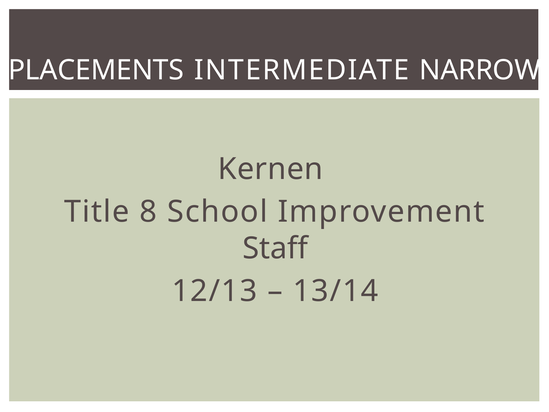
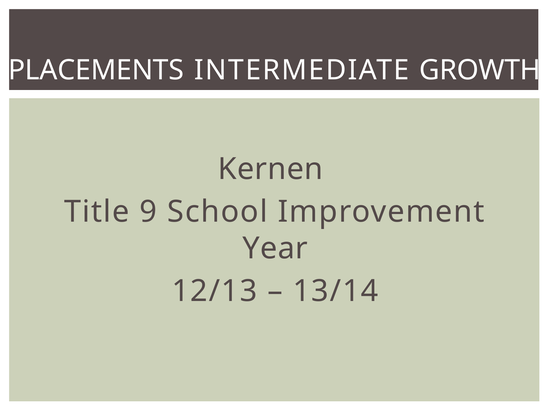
NARROW: NARROW -> GROWTH (480, 70)
8: 8 -> 9 (148, 212)
Staff: Staff -> Year (275, 248)
